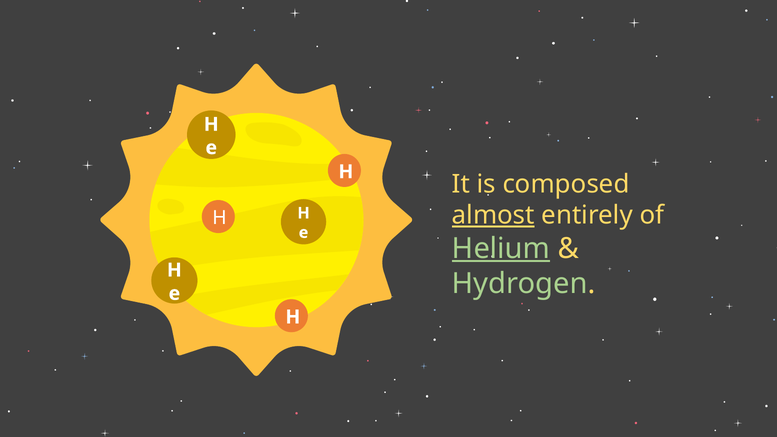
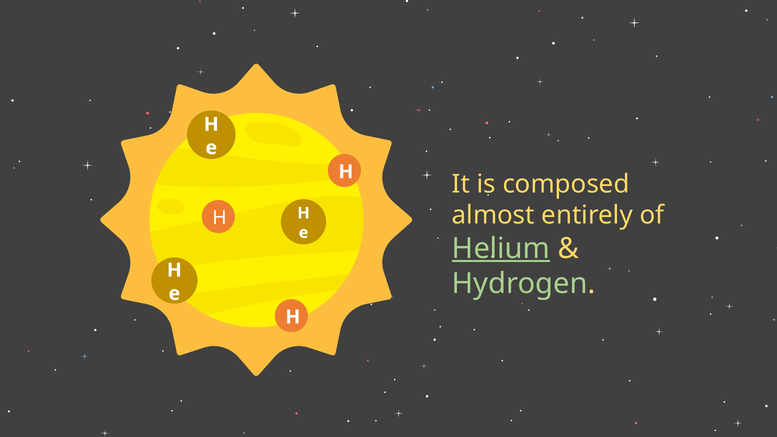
almost underline: present -> none (493, 215)
